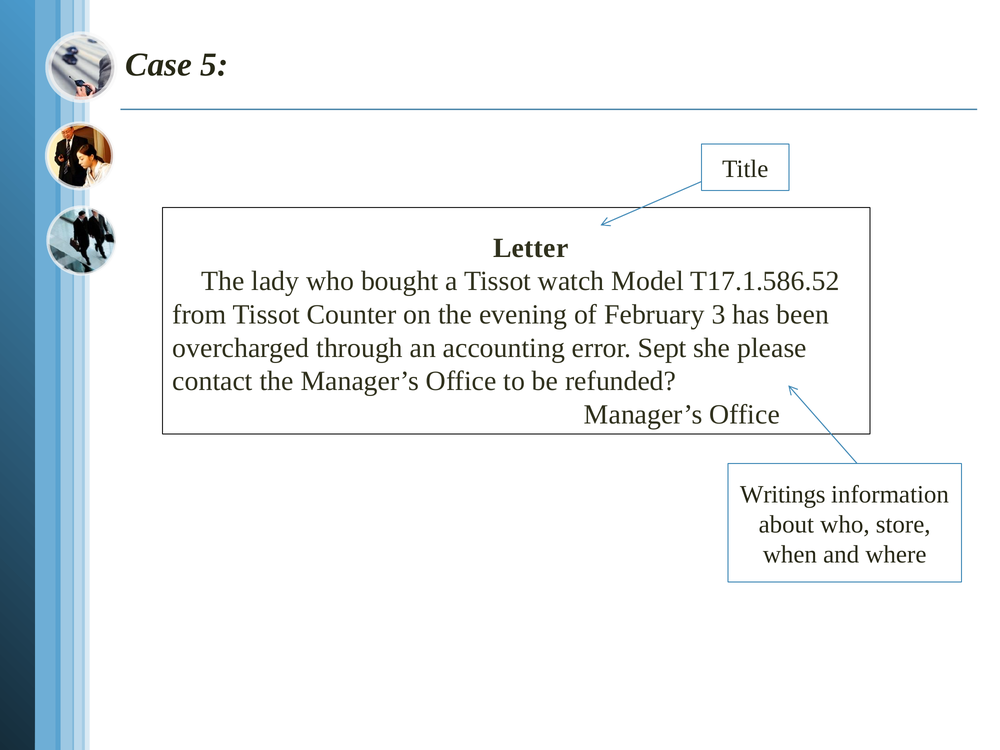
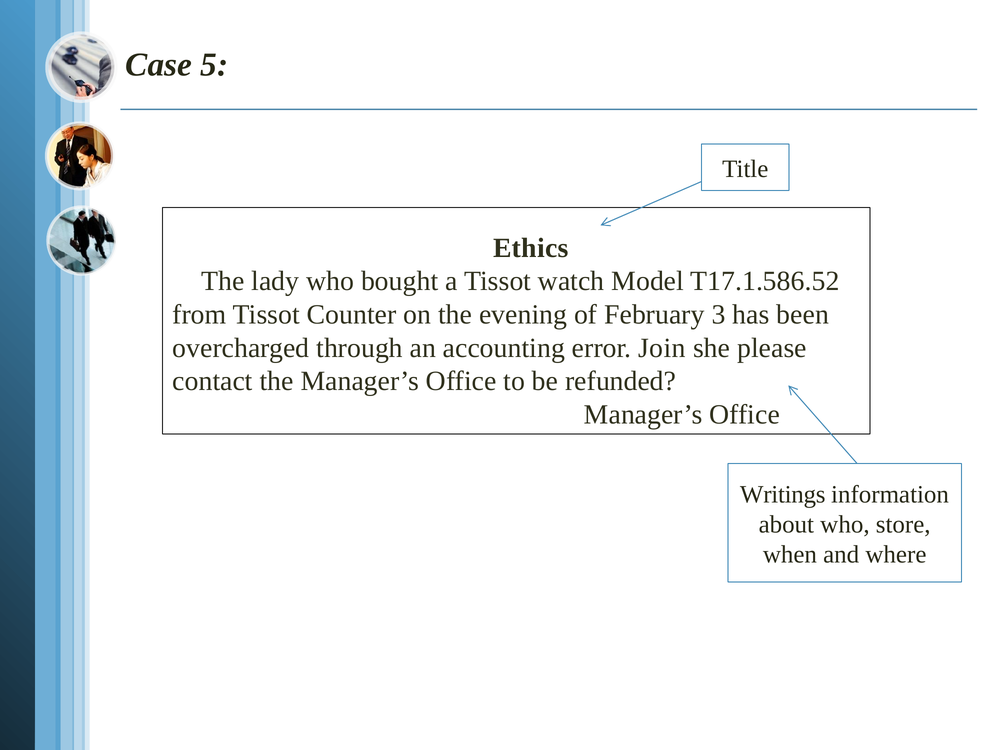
Letter: Letter -> Ethics (531, 248)
Sept: Sept -> Join (662, 348)
